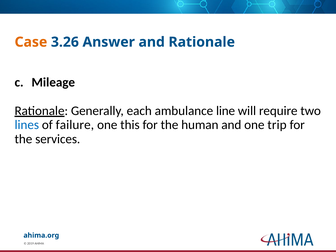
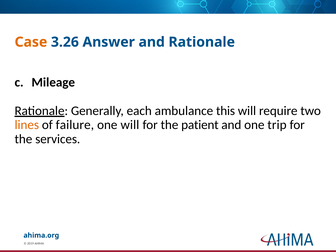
line: line -> this (226, 111)
lines colour: blue -> orange (27, 125)
one this: this -> will (130, 125)
human: human -> patient (200, 125)
